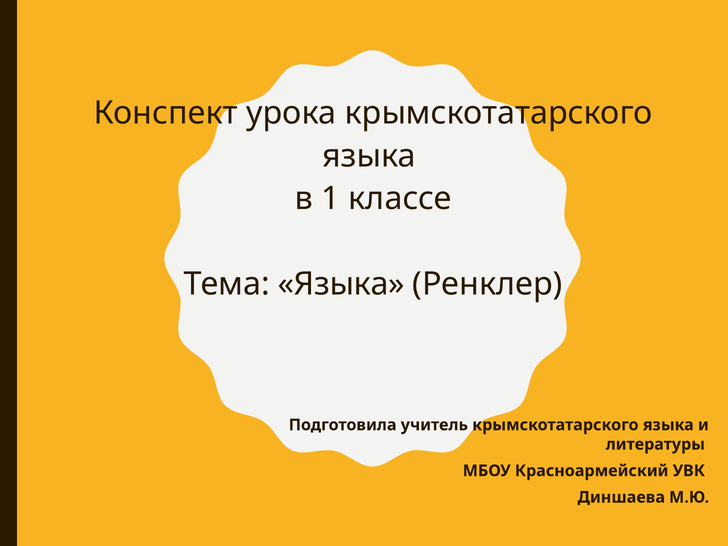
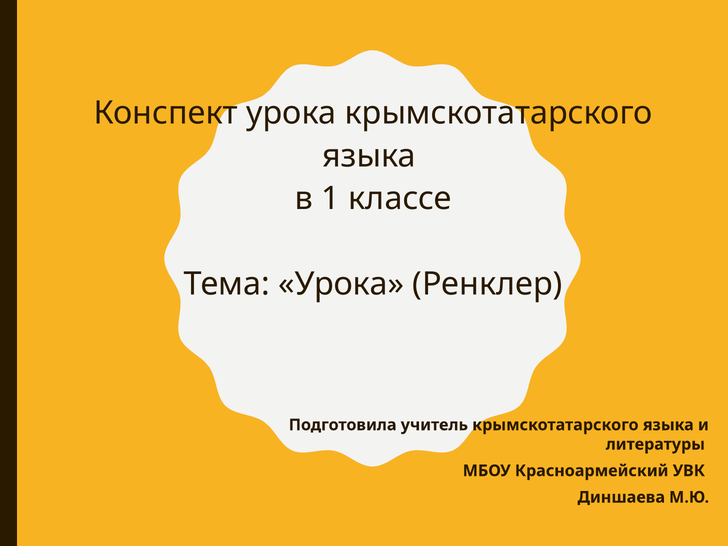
Тема Языка: Языка -> Урока (341, 284)
